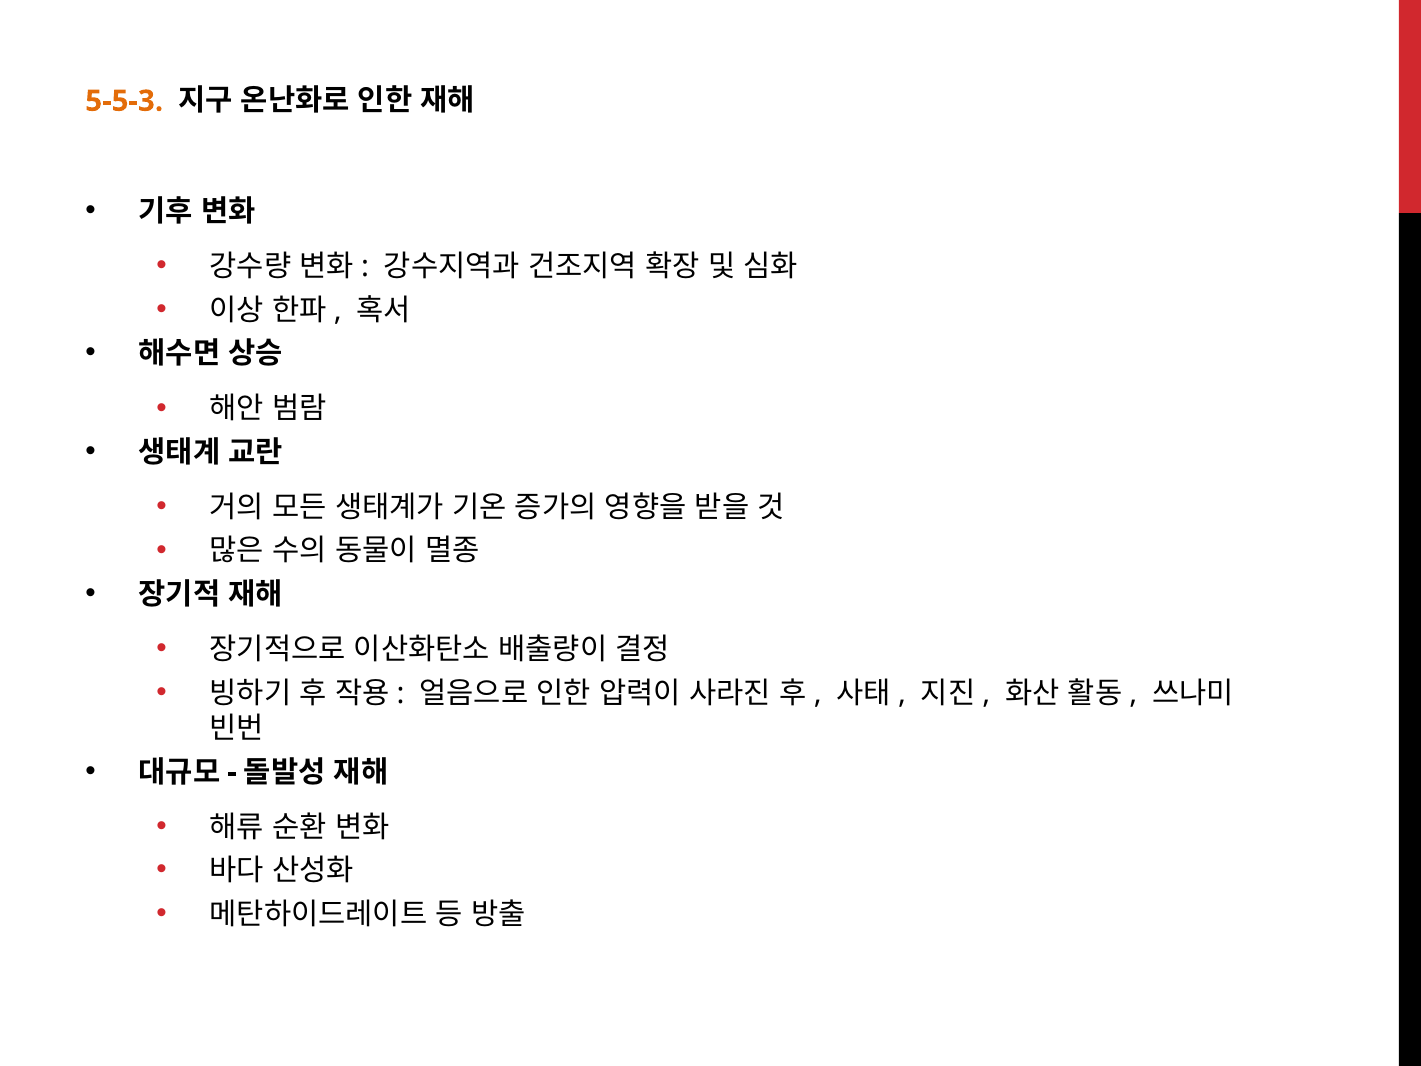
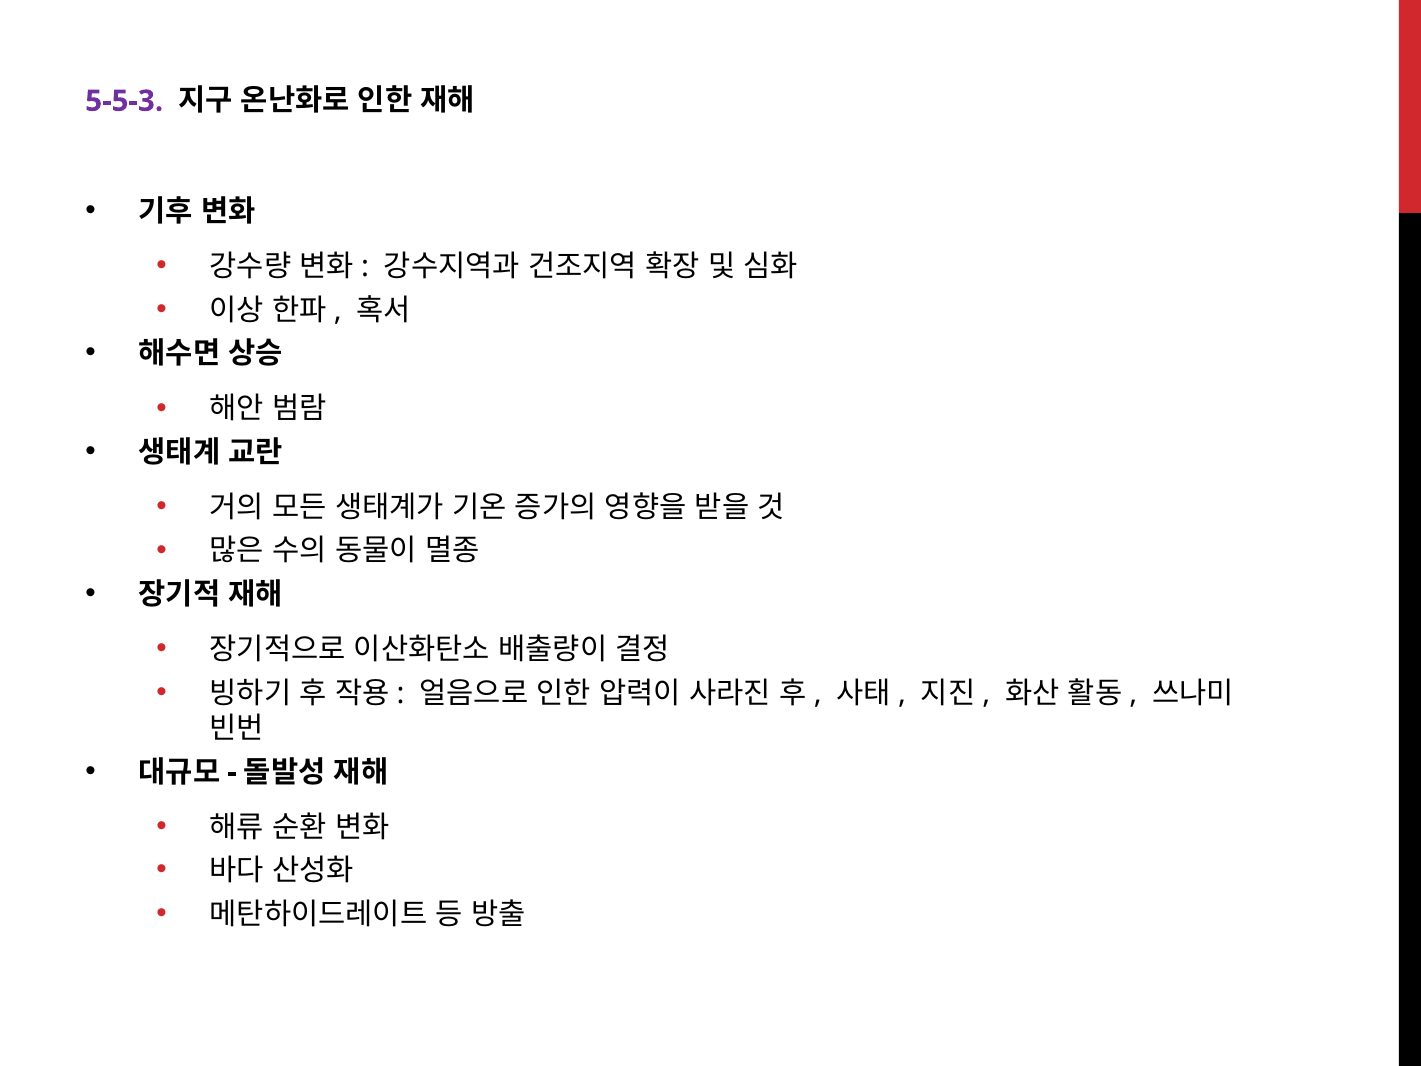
5-5-3 colour: orange -> purple (124, 101)
